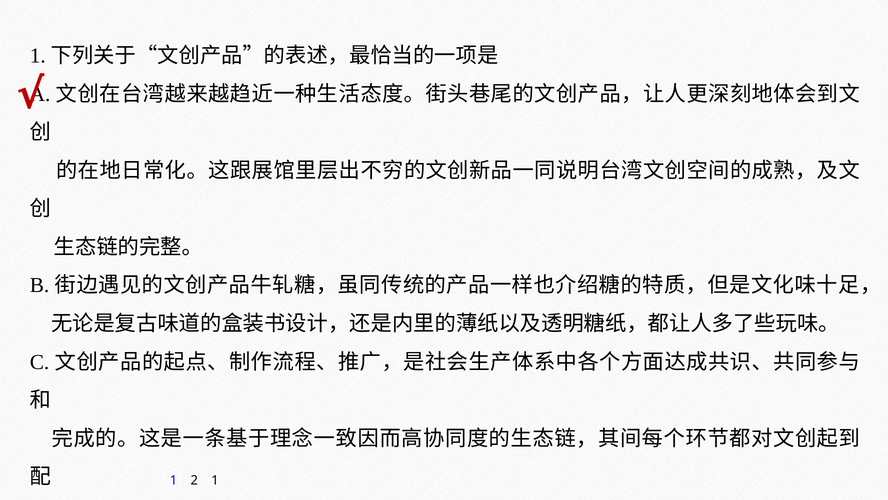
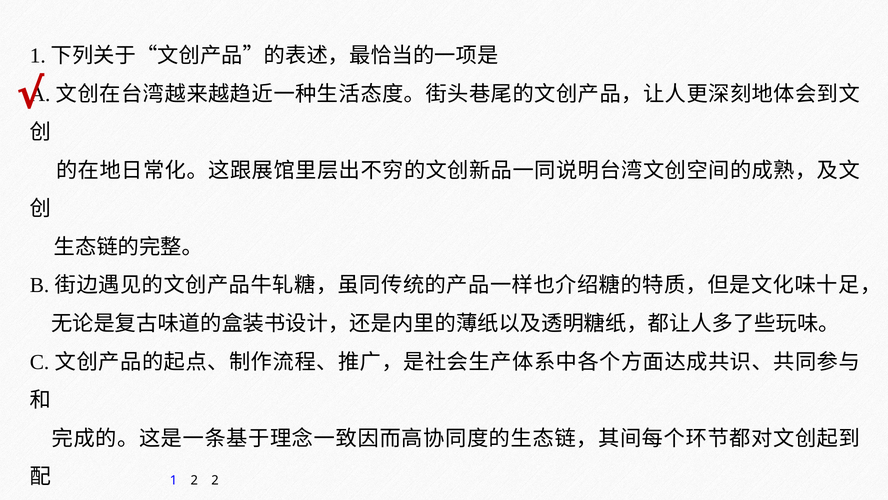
2 1: 1 -> 2 (215, 480)
